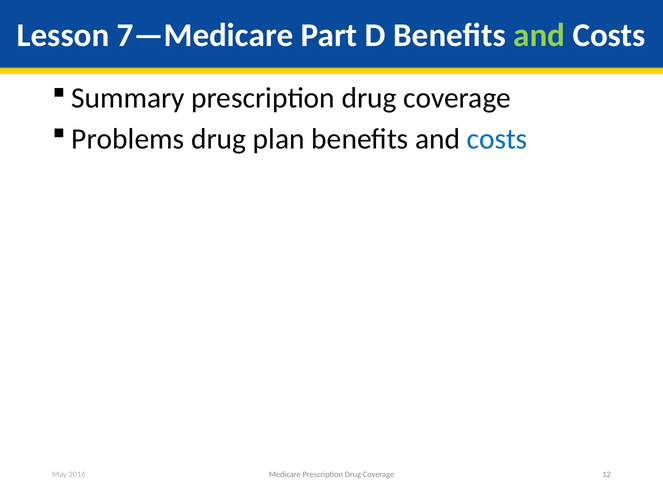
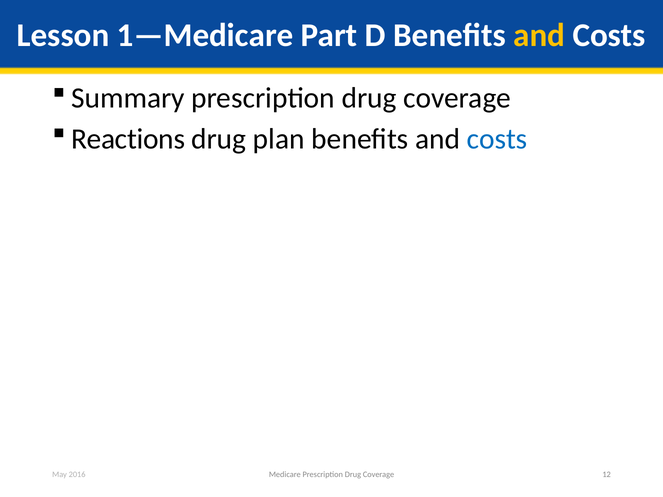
7—Medicare: 7—Medicare -> 1—Medicare (205, 35)
and colour: light green -> yellow (539, 35)
Problems: Problems -> Reactions (128, 139)
